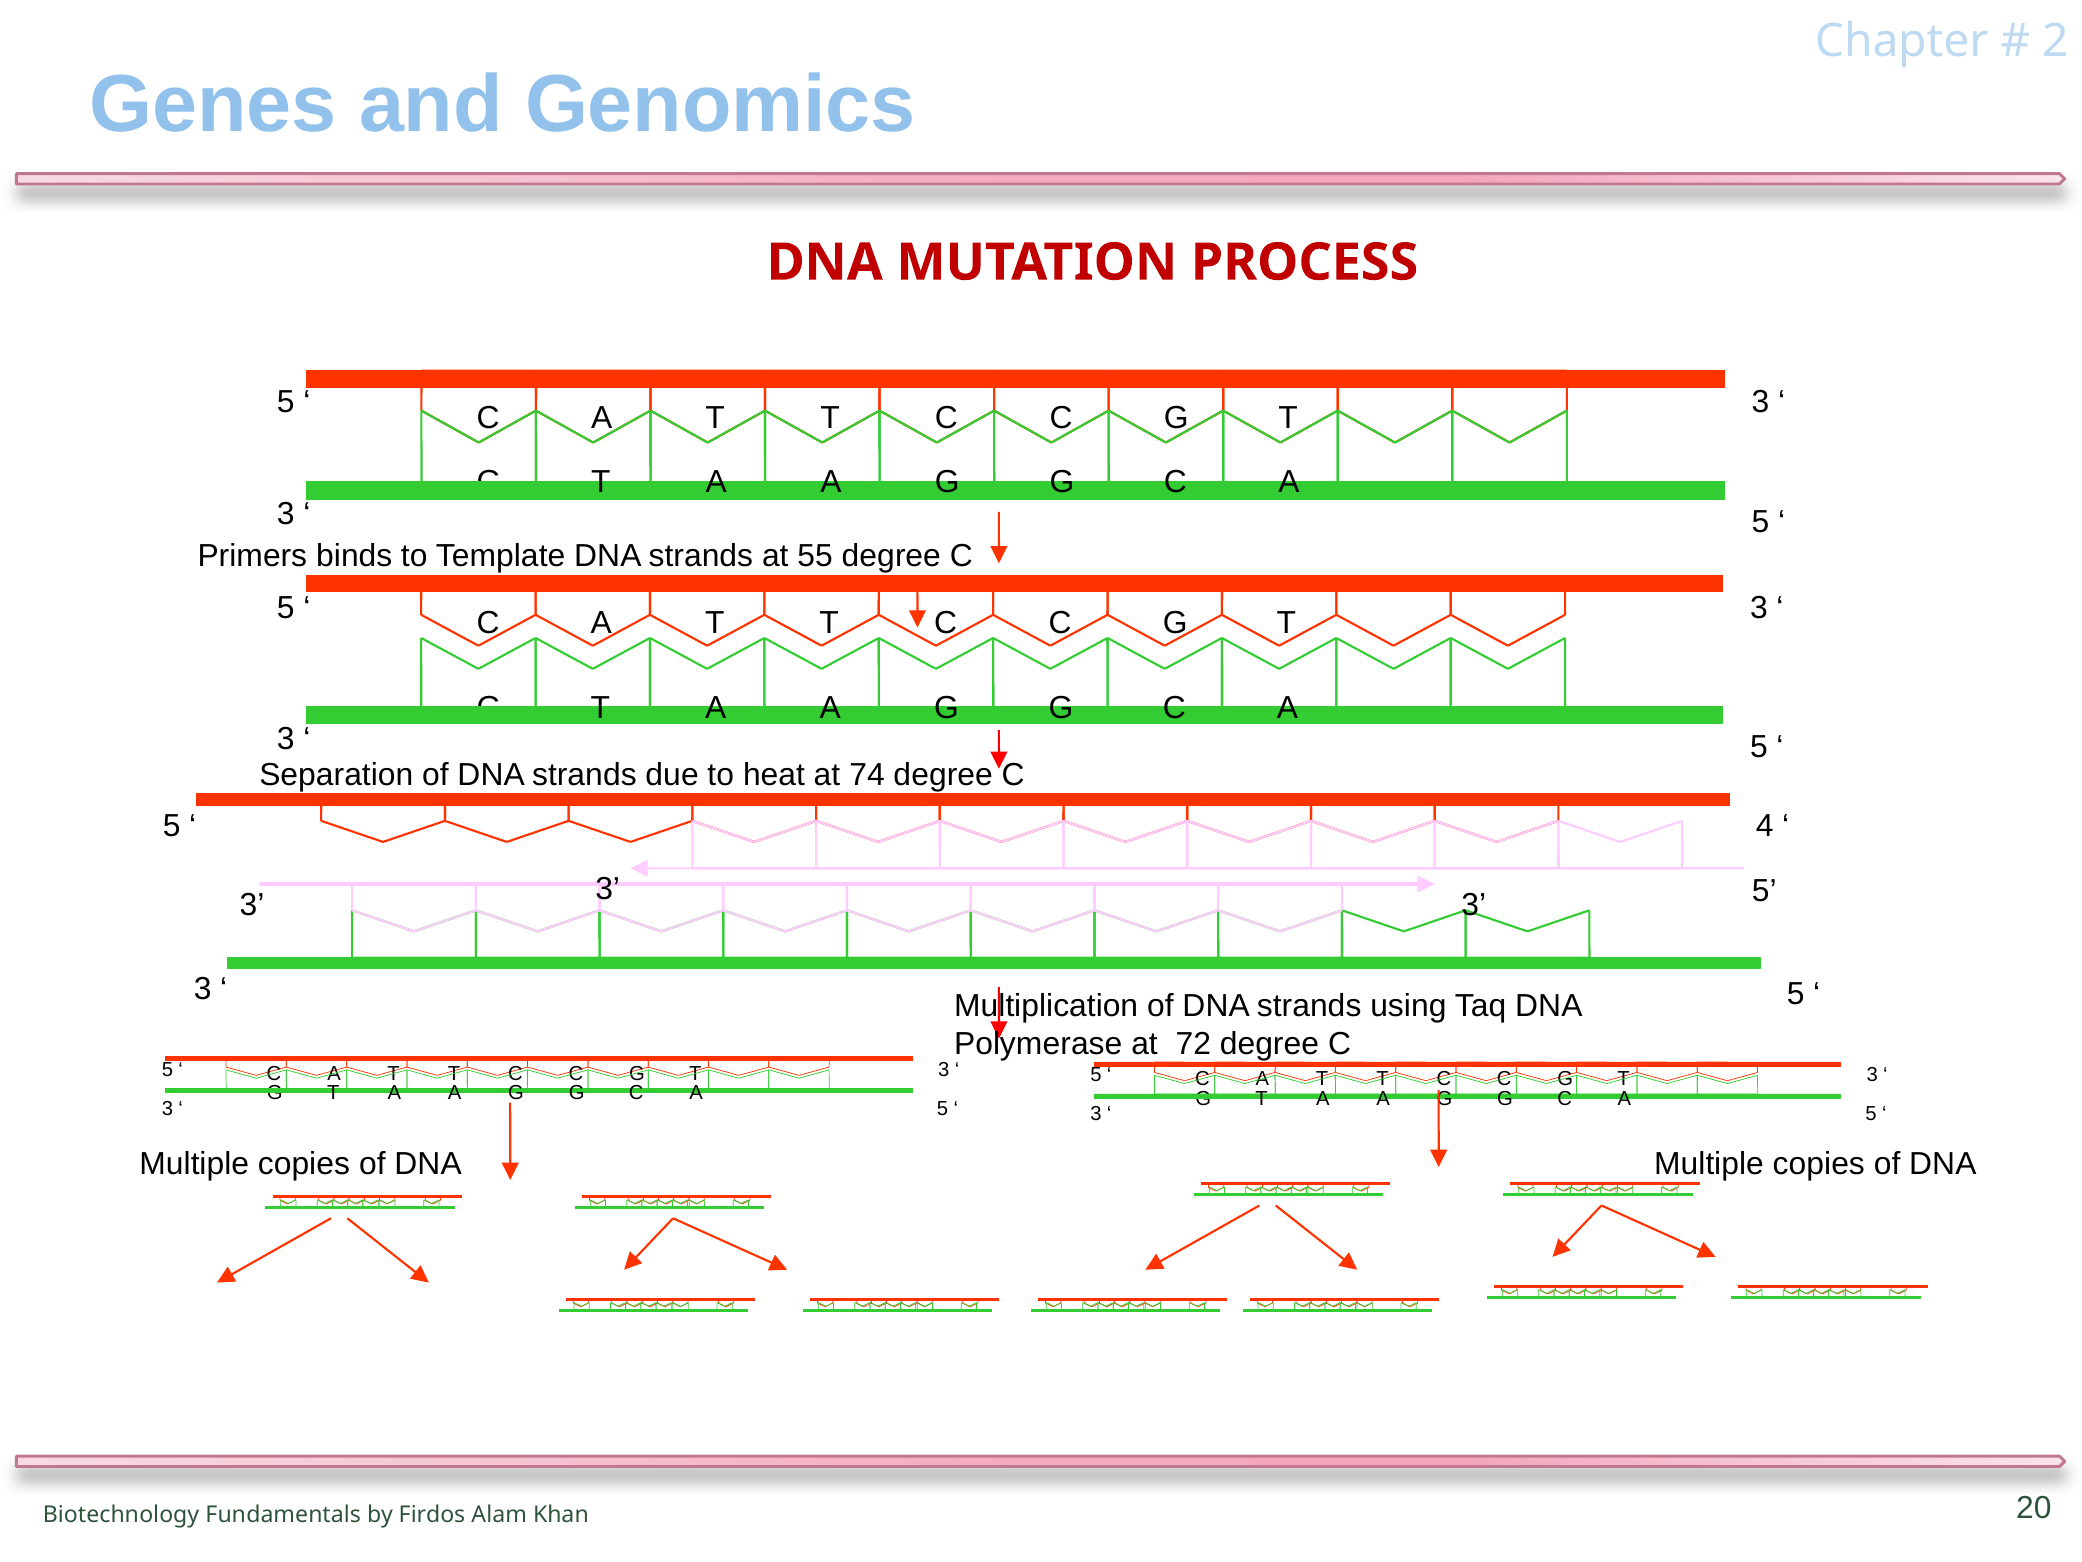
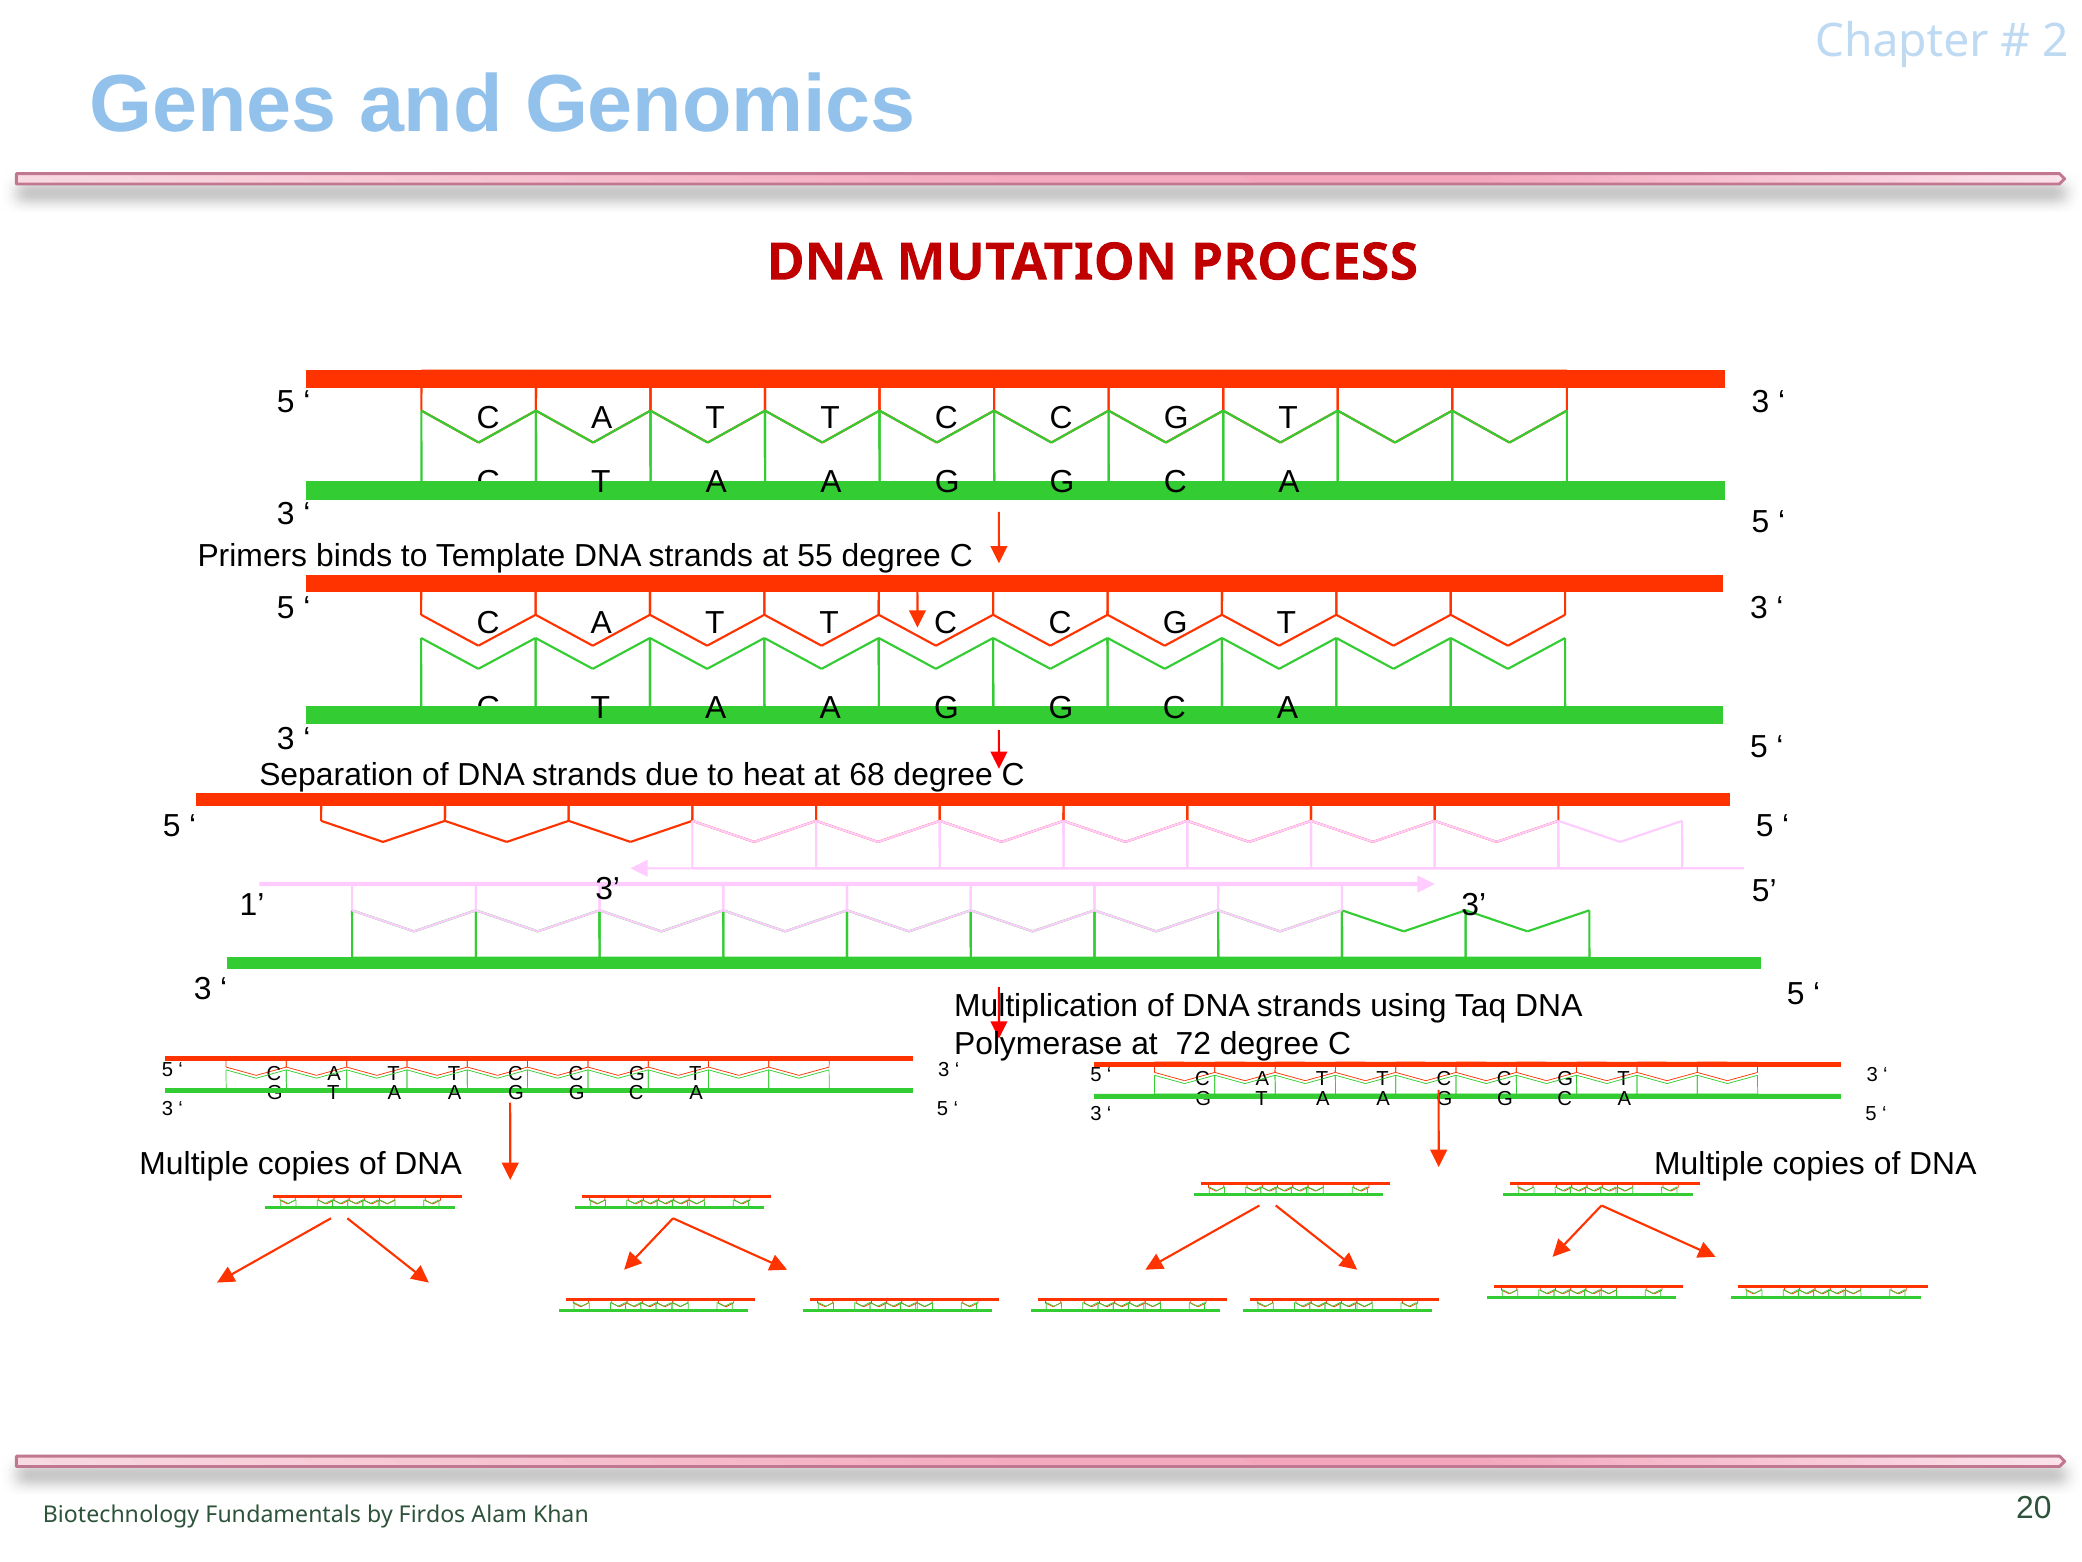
74: 74 -> 68 (867, 774)
4: 4 -> 5 (1765, 826)
3: 3 -> 1 (252, 905)
